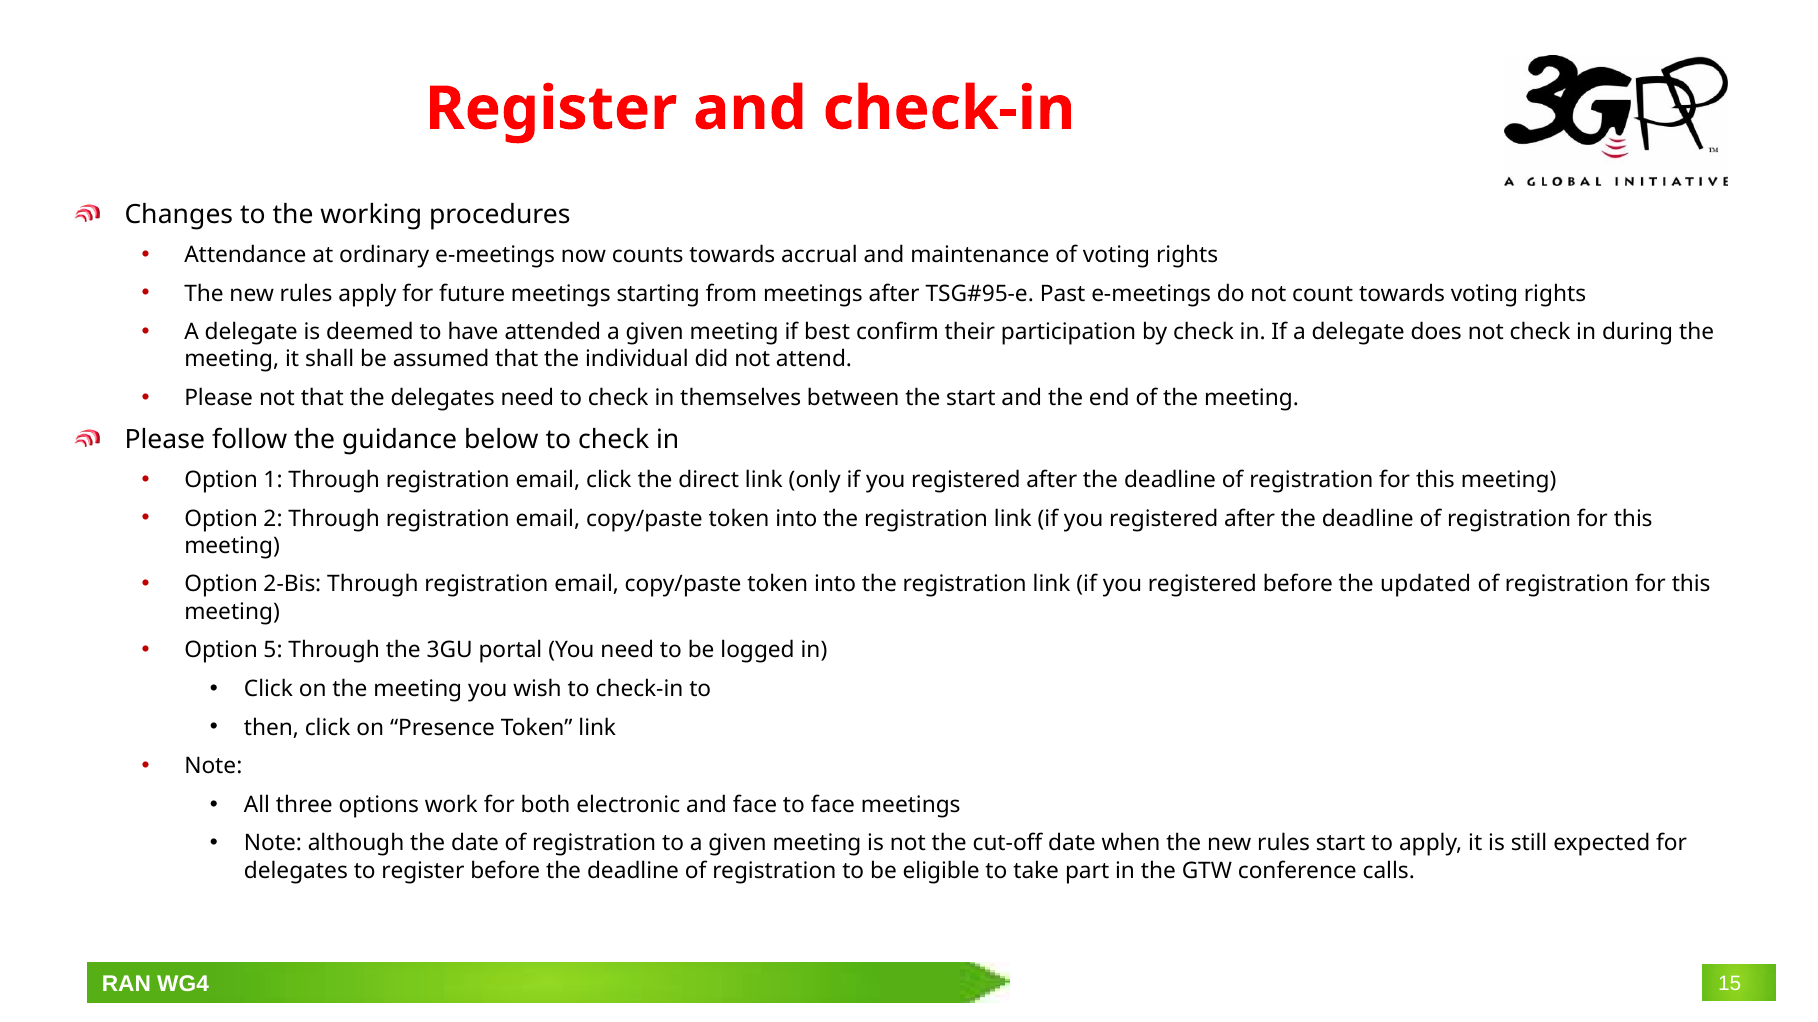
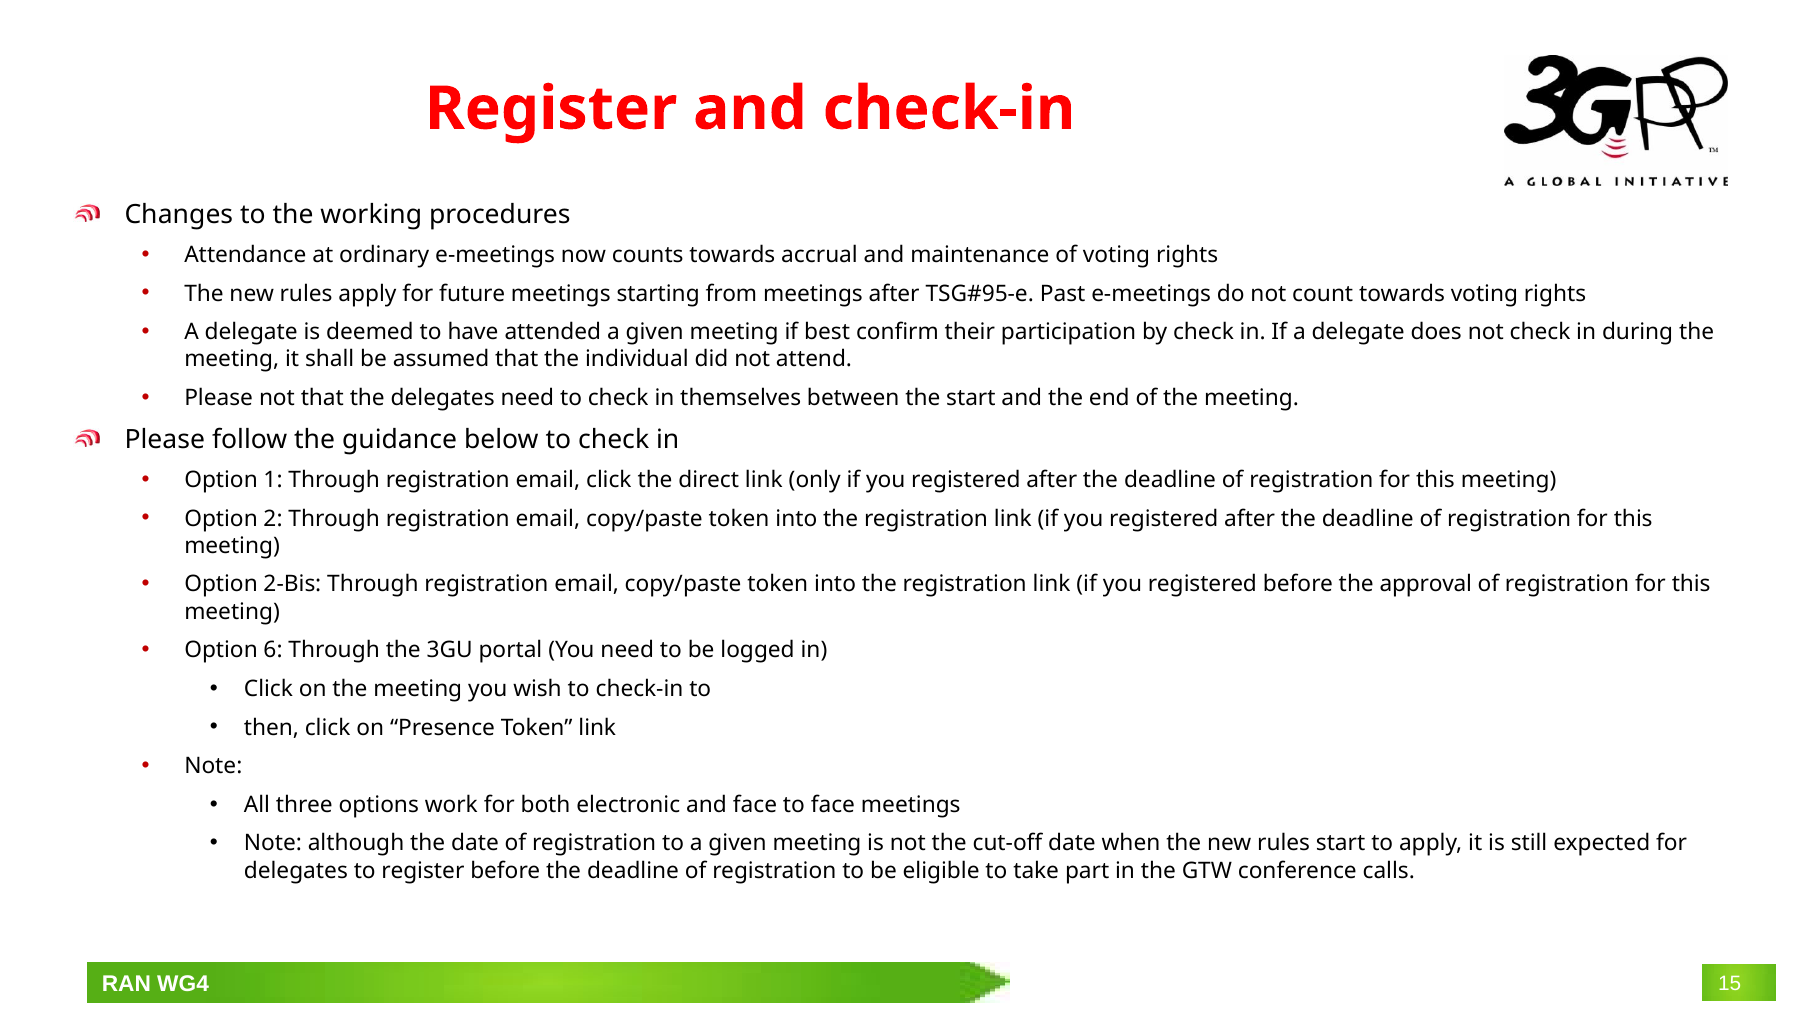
updated: updated -> approval (1426, 585)
5: 5 -> 6 (273, 651)
